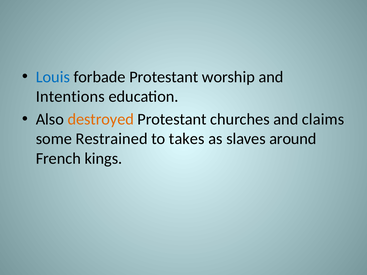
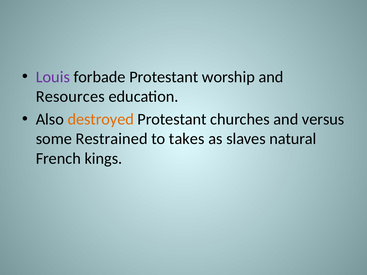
Louis colour: blue -> purple (53, 77)
Intentions: Intentions -> Resources (70, 97)
claims: claims -> versus (323, 119)
around: around -> natural (293, 139)
